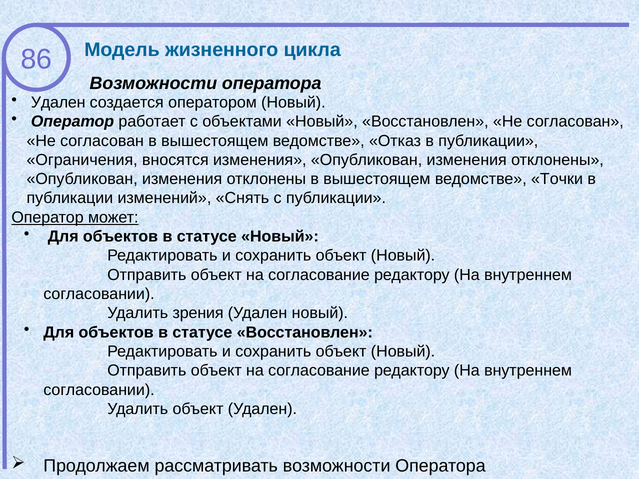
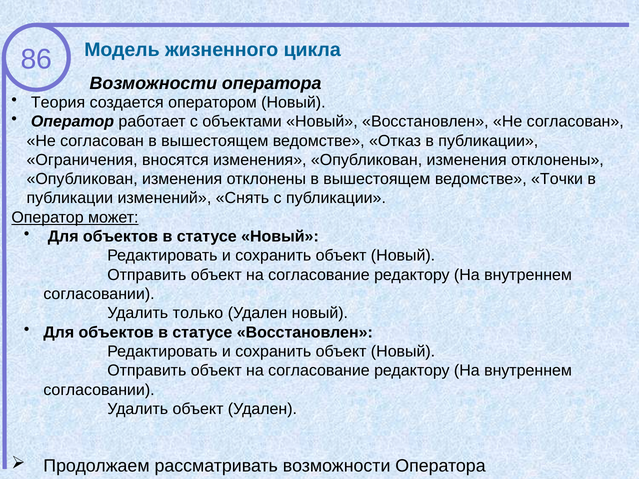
Удален: Удален -> Теория (58, 102)
зрения: зрения -> только (198, 313)
